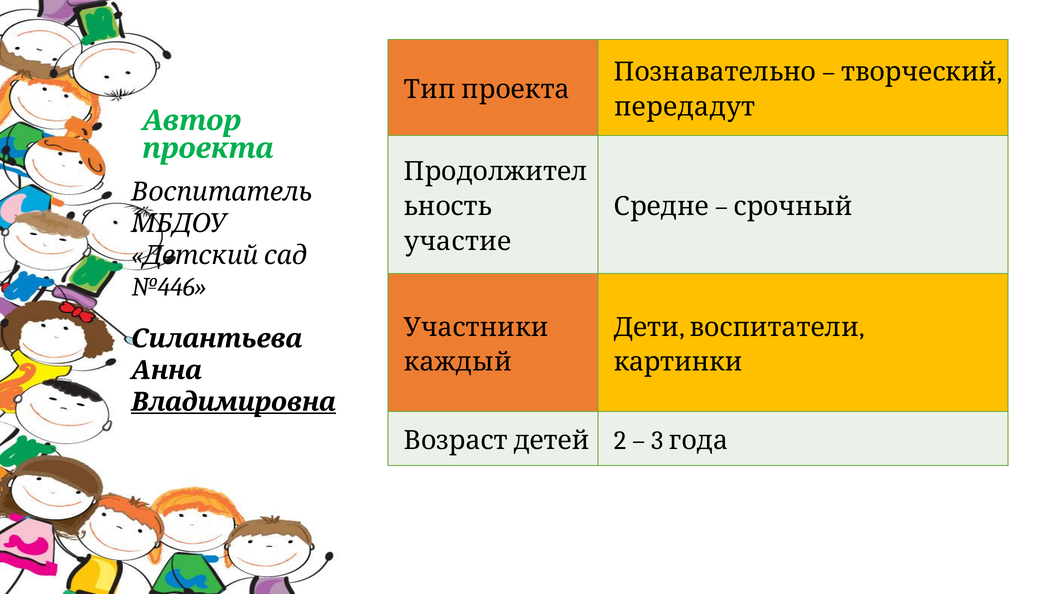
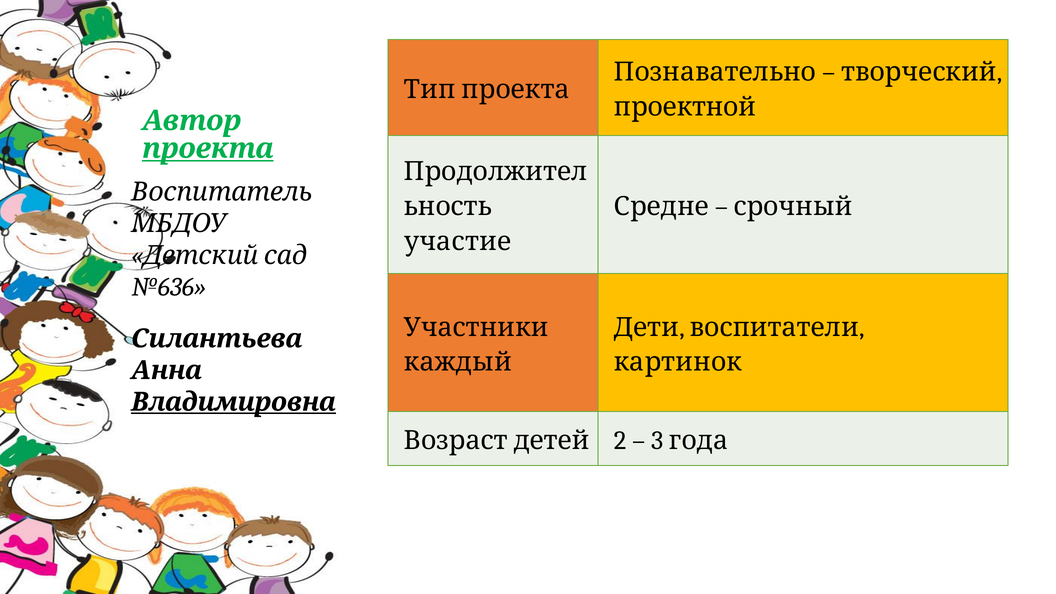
передадут: передадут -> проектной (685, 107)
проекта underline: none -> present (208, 148)
№446: №446 -> №636 (169, 287)
картинки: картинки -> картинок (678, 362)
